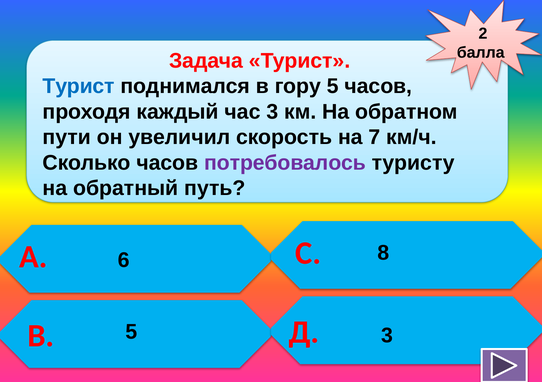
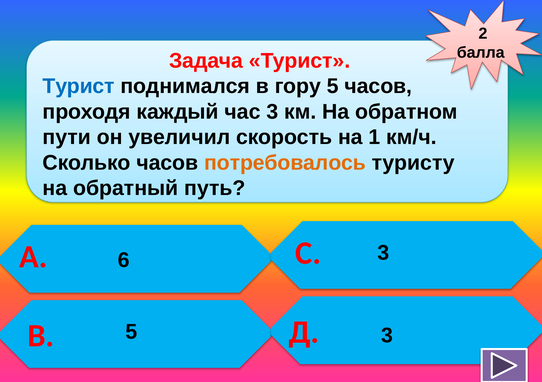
7: 7 -> 1 (374, 137)
потребовалось colour: purple -> orange (285, 163)
6 8: 8 -> 3 (383, 253)
